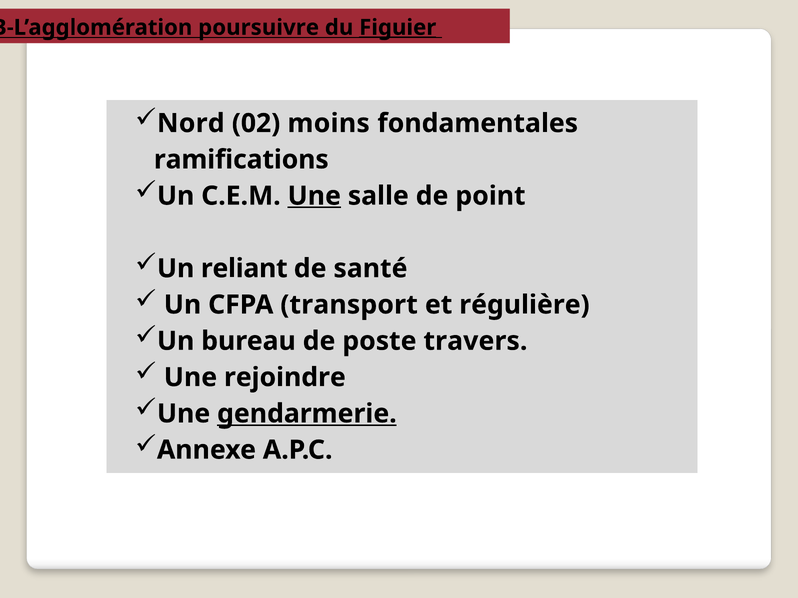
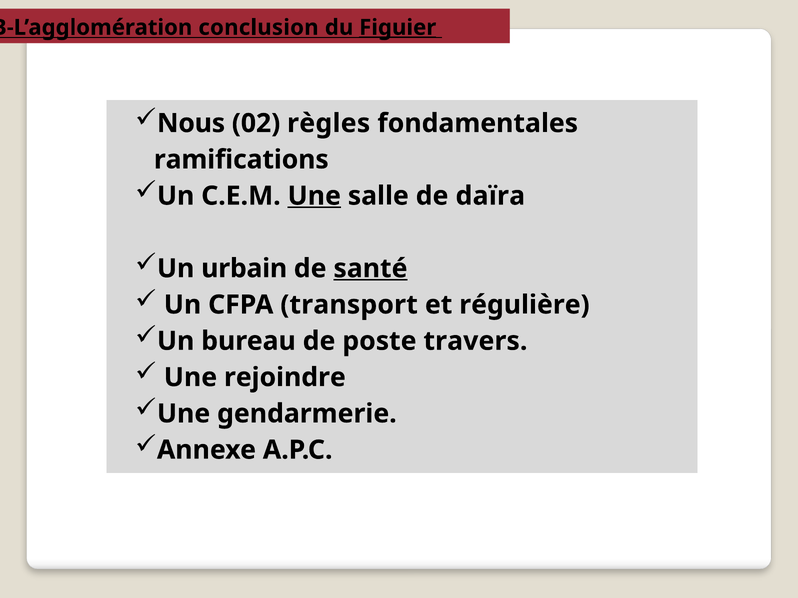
poursuivre: poursuivre -> conclusion (259, 28)
Nord: Nord -> Nous (191, 123)
moins: moins -> règles (329, 123)
point: point -> daïra (490, 196)
reliant: reliant -> urbain (244, 269)
santé underline: none -> present (370, 269)
gendarmerie underline: present -> none (307, 414)
